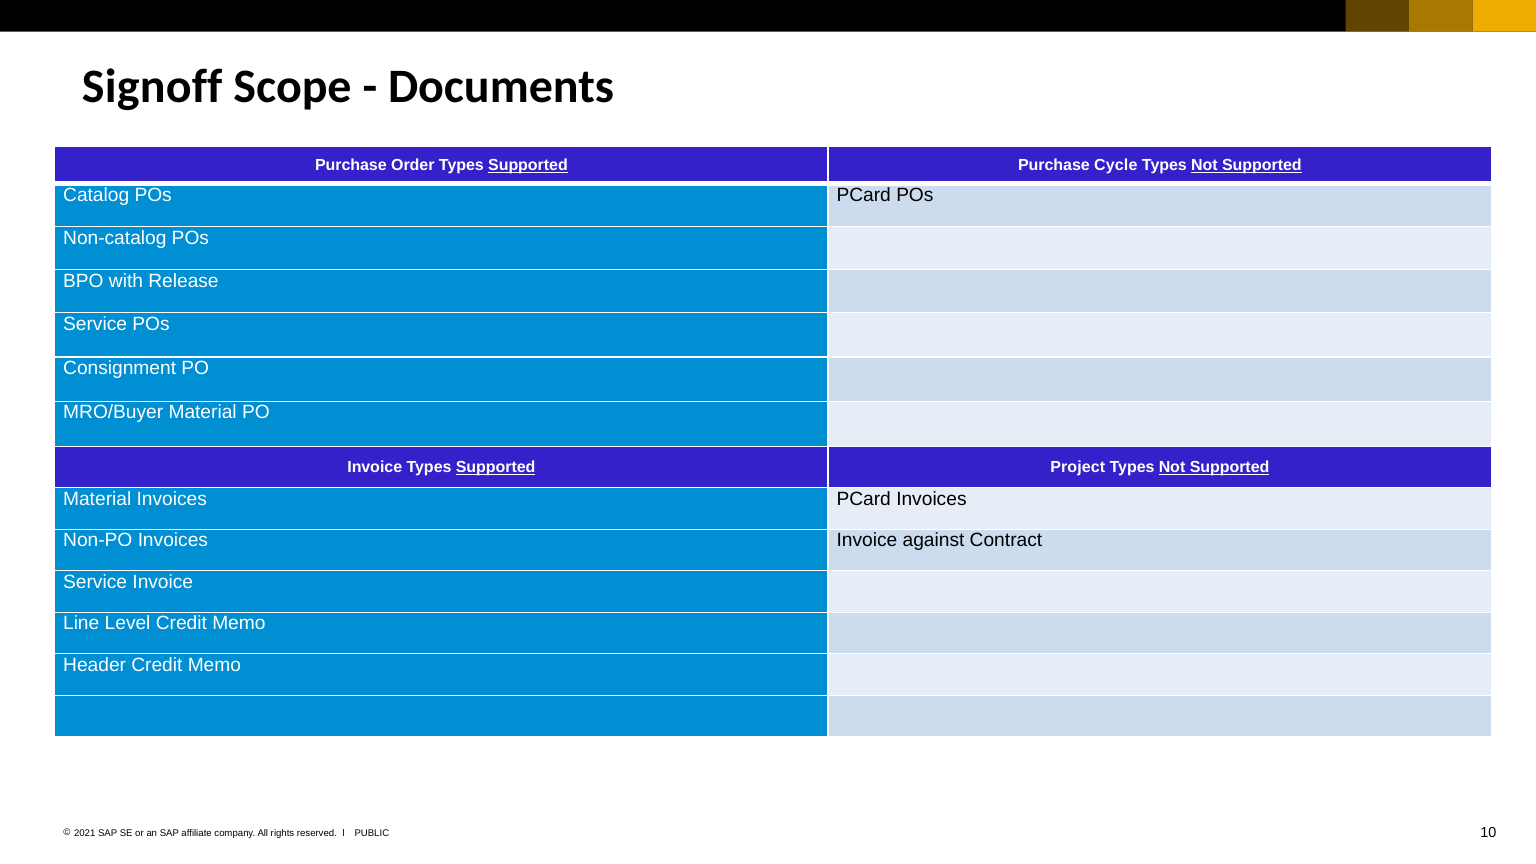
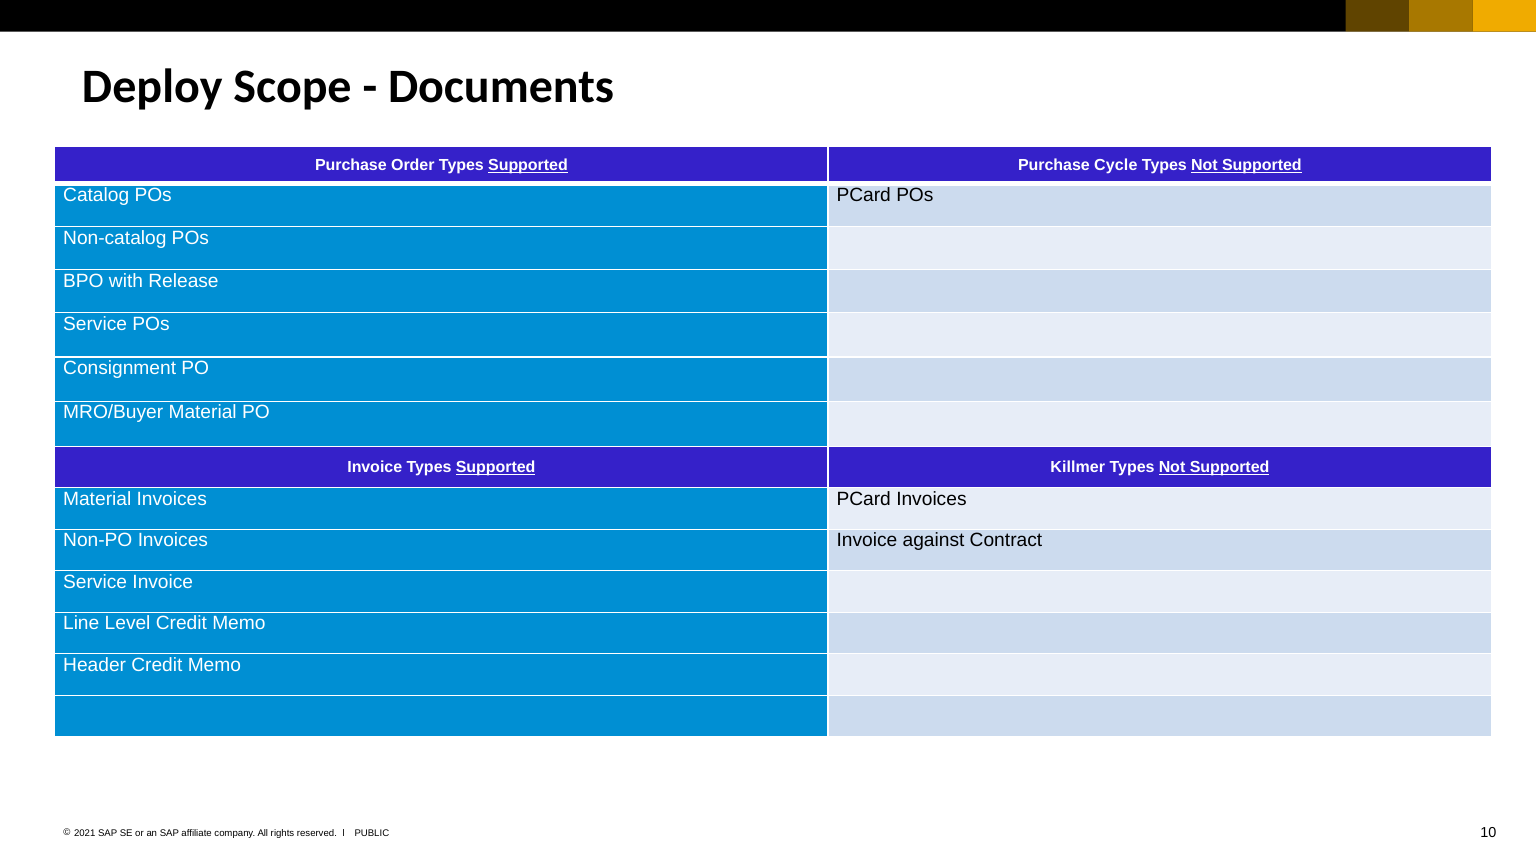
Signoff: Signoff -> Deploy (152, 87)
Project: Project -> Killmer (1078, 467)
